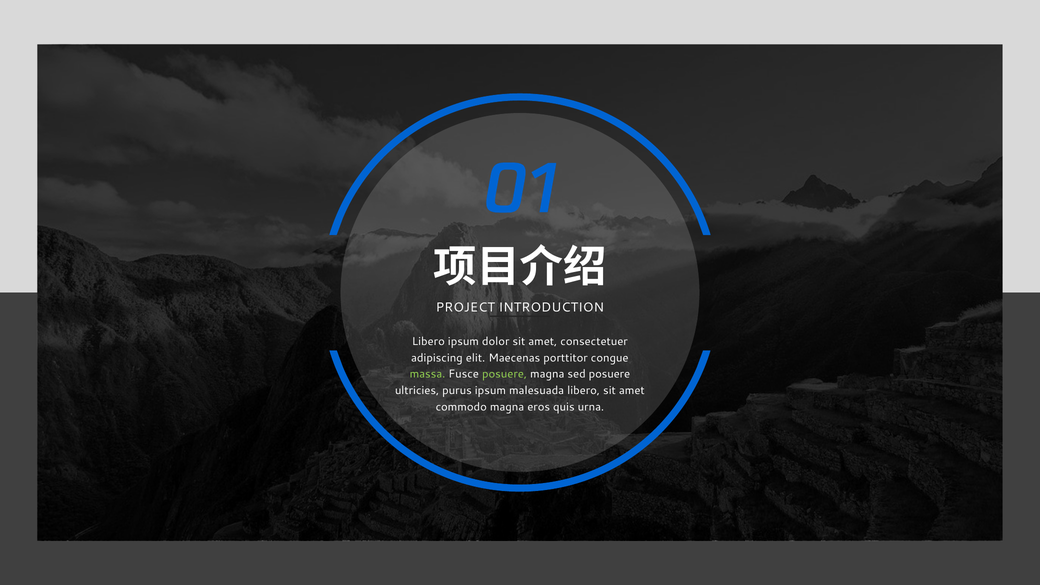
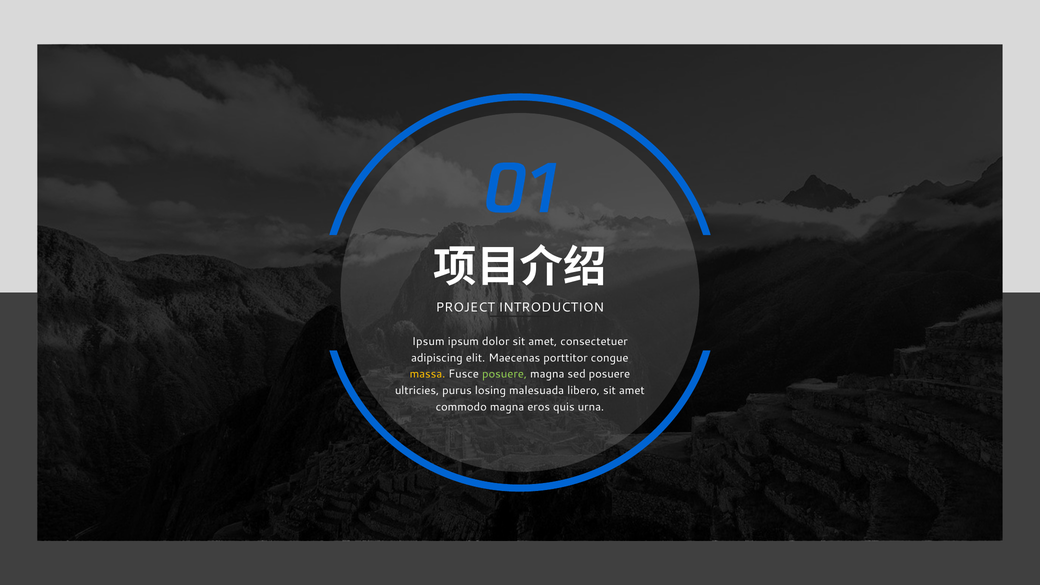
Libero: Libero -> Ipsum (428, 342)
massa colour: light green -> yellow (427, 374)
purus ipsum: ipsum -> losing (490, 391)
